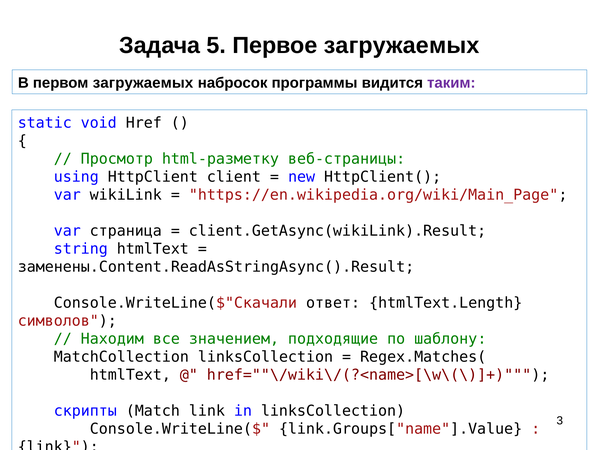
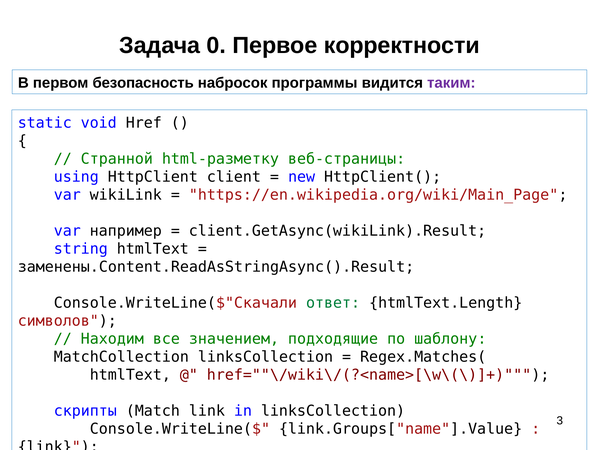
5: 5 -> 0 (216, 46)
Первое загружаемых: загружаемых -> корректности (402, 46)
первом загружаемых: загружаемых -> безопасность (143, 83)
Просмотр: Просмотр -> Странной (117, 159)
страница: страница -> например (126, 231)
ответ colour: black -> green (333, 302)
